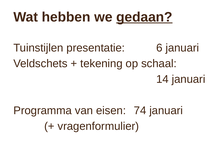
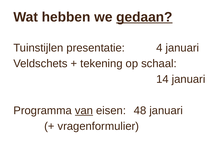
6: 6 -> 4 (159, 48)
van underline: none -> present (84, 111)
74: 74 -> 48 (140, 111)
